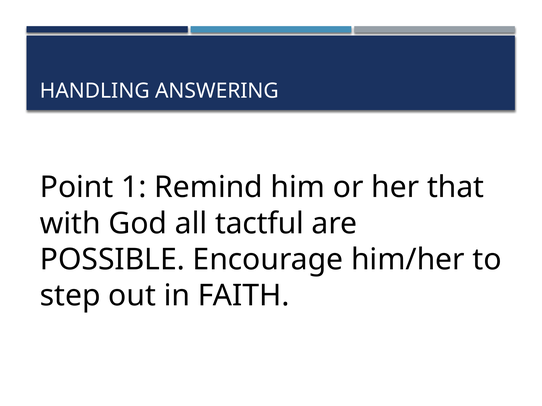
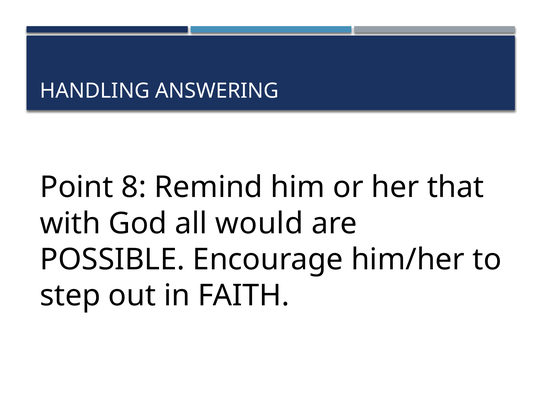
1: 1 -> 8 (134, 188)
tactful: tactful -> would (259, 224)
